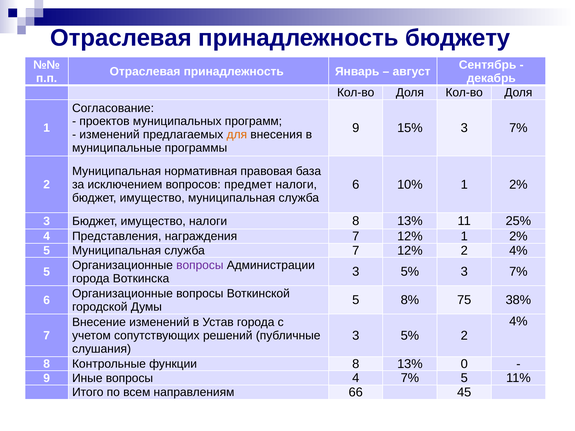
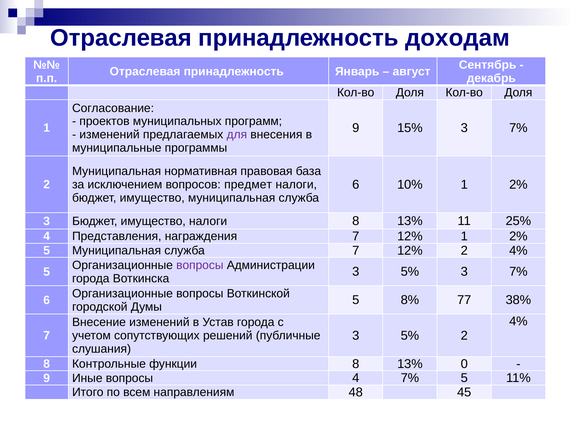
бюджету: бюджету -> доходам (458, 38)
для colour: orange -> purple (237, 135)
75: 75 -> 77 (464, 300)
66: 66 -> 48 (356, 393)
